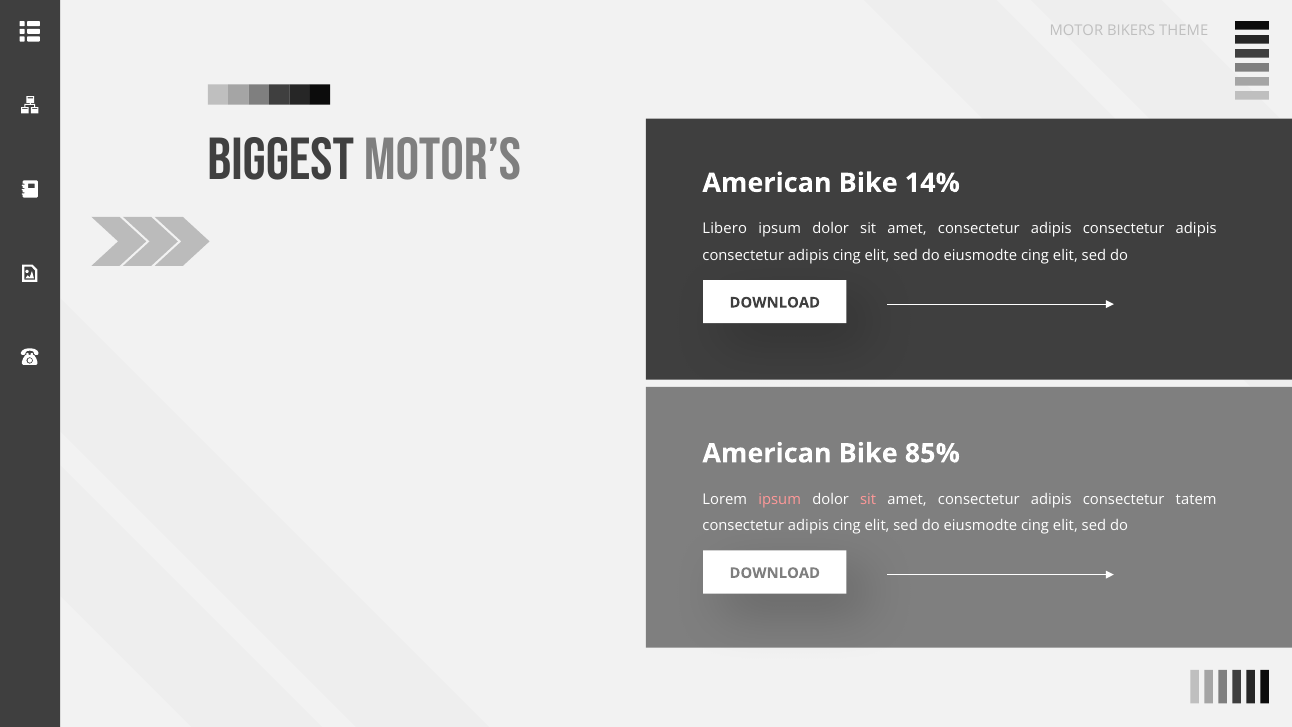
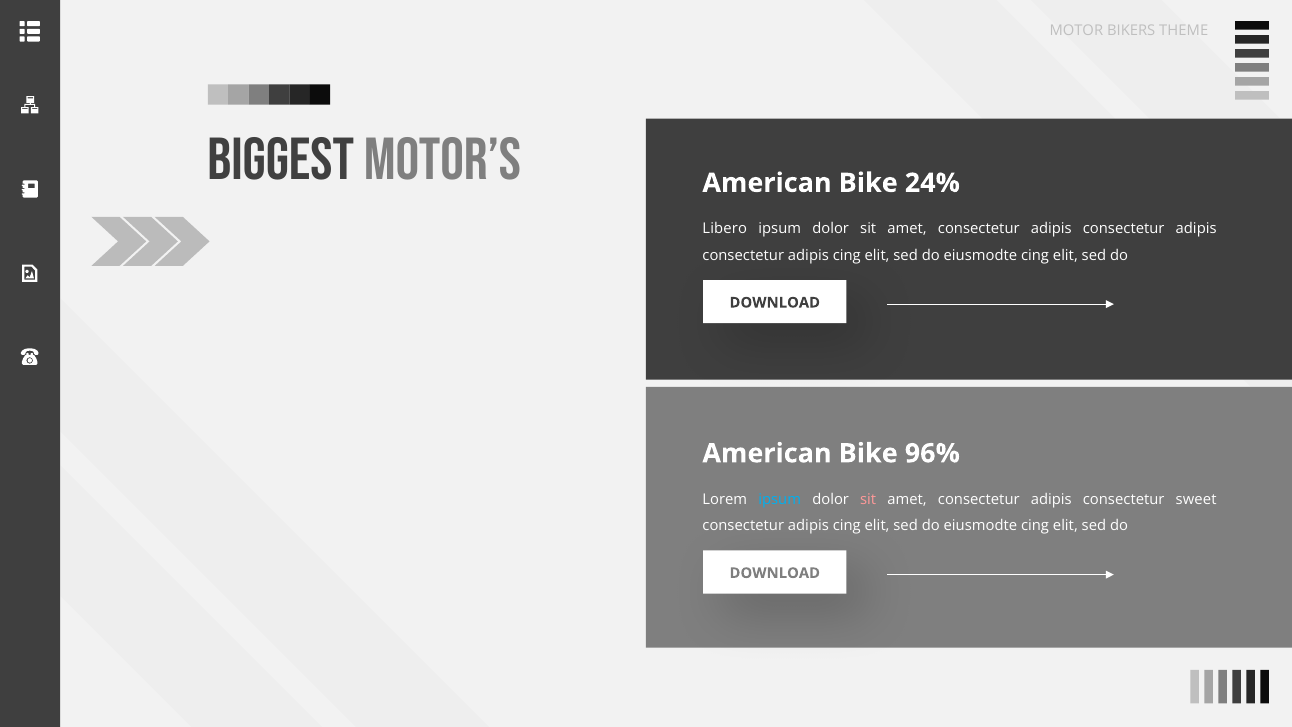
14%: 14% -> 24% (932, 183)
85%: 85% -> 96% (932, 453)
ipsum colour: pink -> light blue (780, 499)
tatem: tatem -> sweet (1196, 499)
